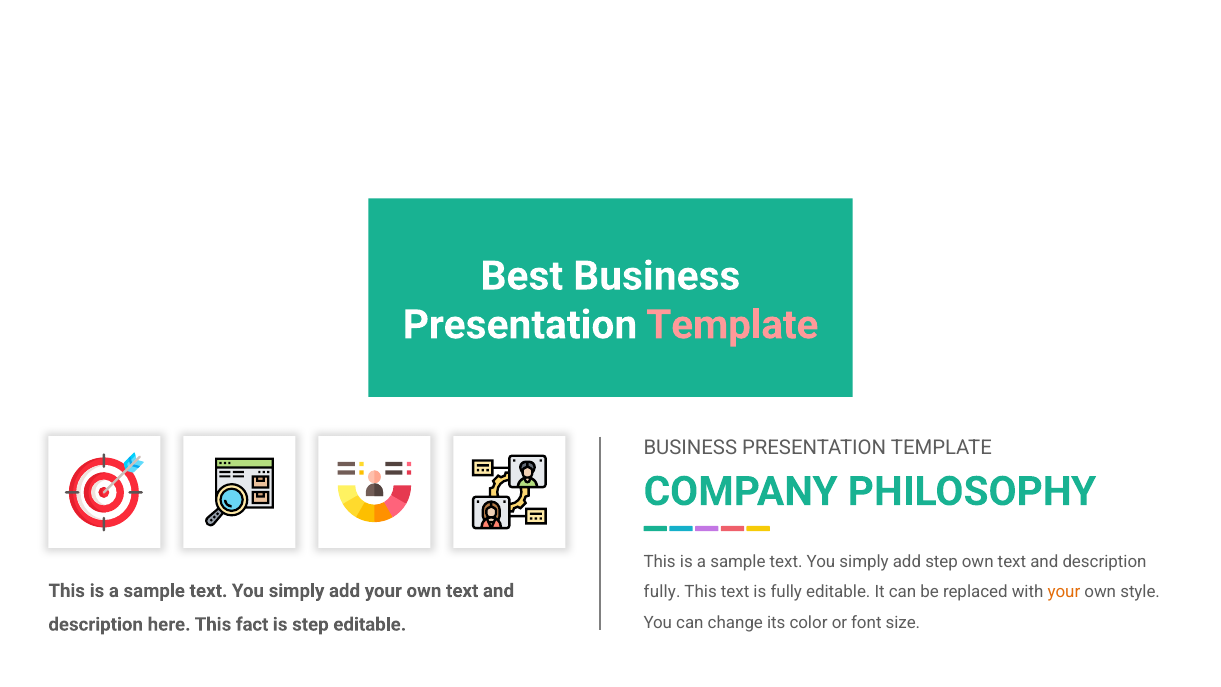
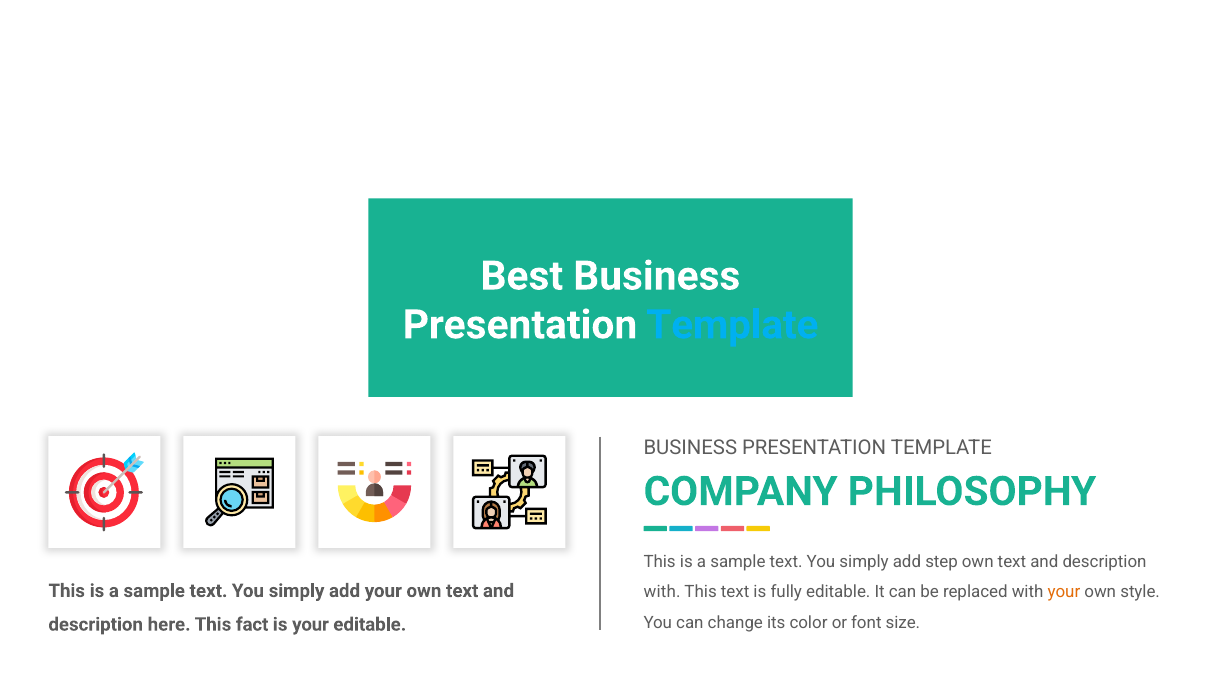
Template colour: pink -> light blue (732, 325)
fully: fully -> with (662, 592)
is step: step -> your (311, 624)
